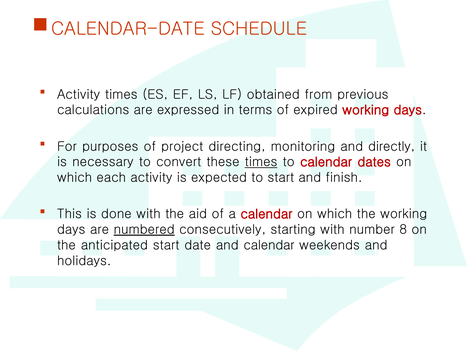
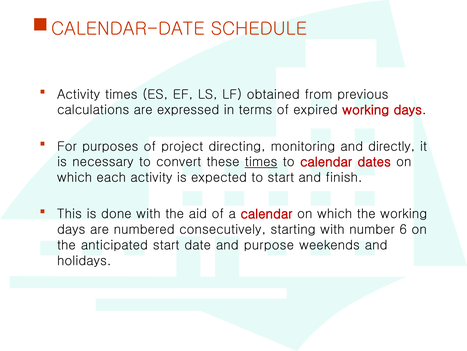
numbered underline: present -> none (144, 229)
8: 8 -> 6 (403, 229)
and calendar: calendar -> purpose (269, 245)
